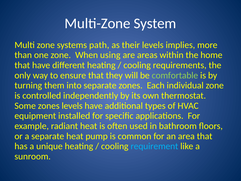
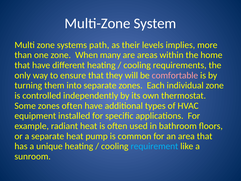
using: using -> many (110, 55)
comfortable colour: light green -> pink (175, 75)
zones levels: levels -> often (72, 106)
